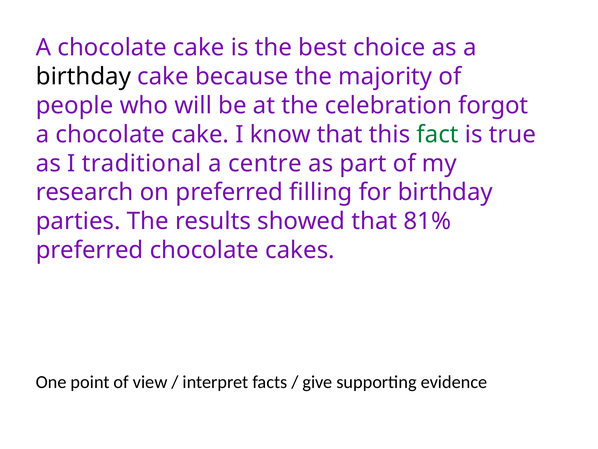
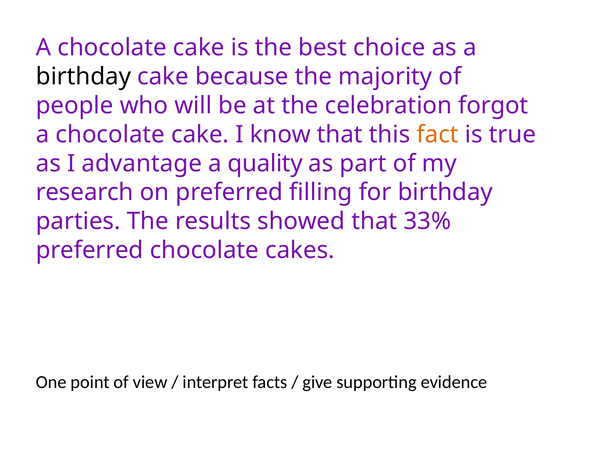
fact colour: green -> orange (438, 134)
traditional: traditional -> advantage (142, 163)
centre: centre -> quality (265, 163)
81%: 81% -> 33% (427, 221)
